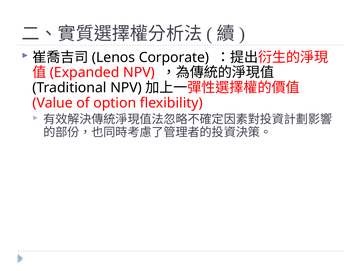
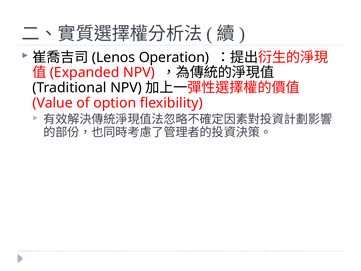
Corporate: Corporate -> Operation (174, 57)
